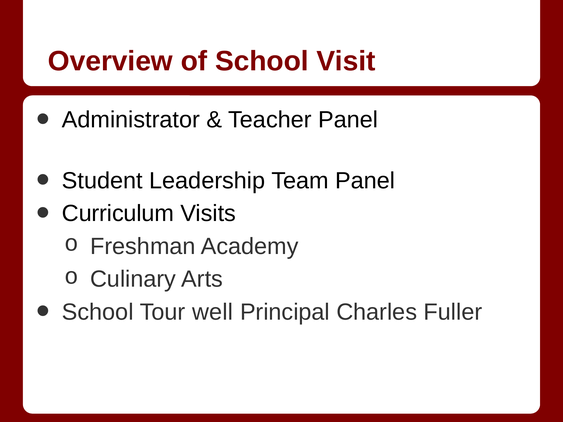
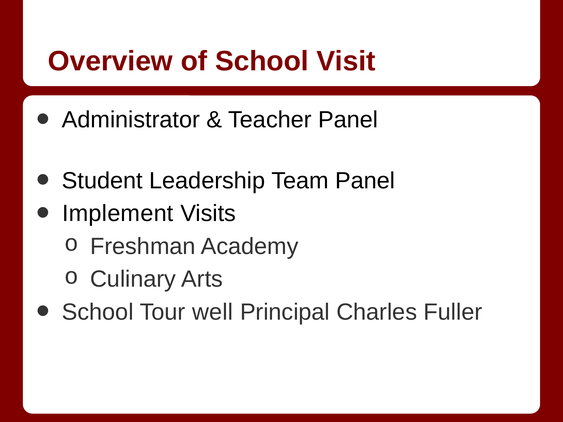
Curriculum: Curriculum -> Implement (118, 214)
